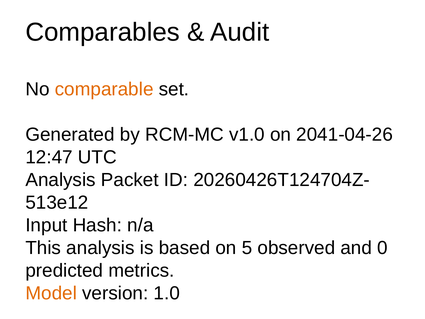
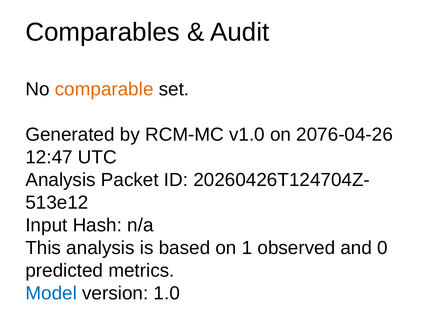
2041-04-26: 2041-04-26 -> 2076-04-26 (345, 134)
5: 5 -> 1 (247, 248)
Model colour: orange -> blue (51, 293)
